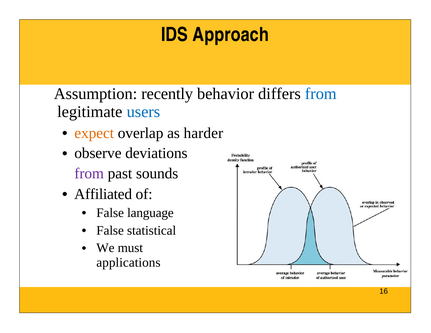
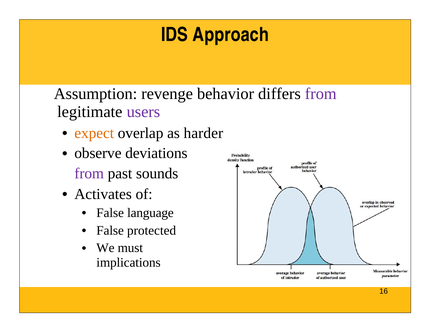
recently: recently -> revenge (167, 94)
from colour: blue -> purple (321, 94)
users colour: blue -> purple (143, 112)
Affiliated: Affiliated -> Activates (103, 194)
statistical: statistical -> protected (152, 230)
applications: applications -> implications (129, 262)
